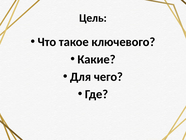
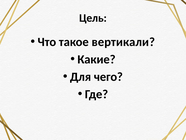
ключевого: ключевого -> вертикали (123, 42)
